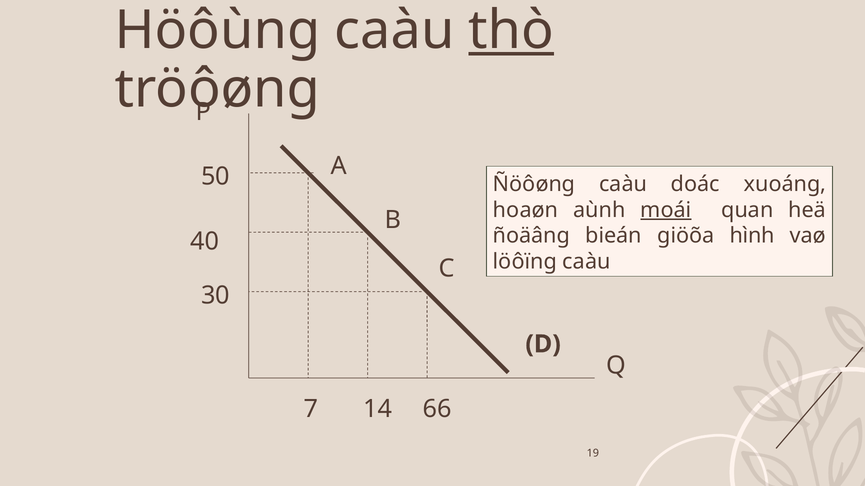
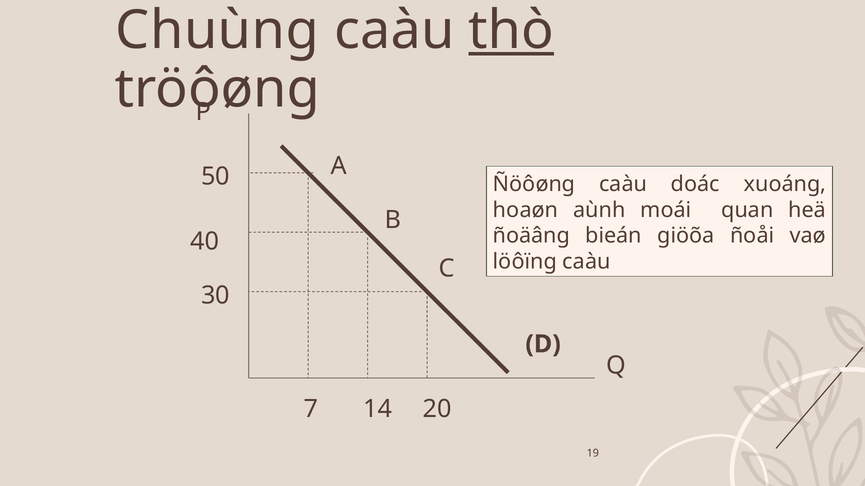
Höôùng: Höôùng -> Chuùng (217, 31)
moái underline: present -> none (666, 210)
hình: hình -> ñoåi (752, 236)
66: 66 -> 20 (437, 409)
